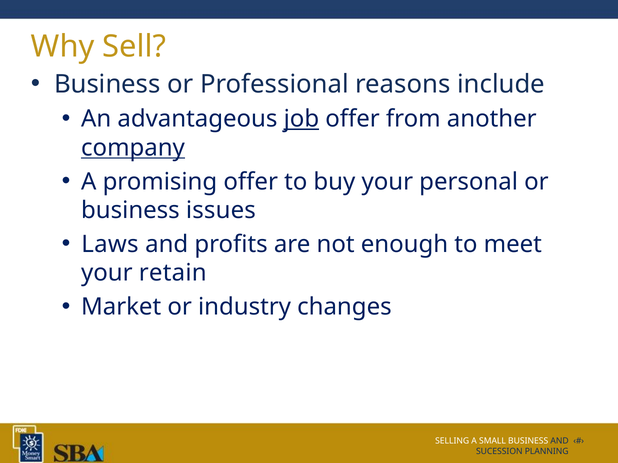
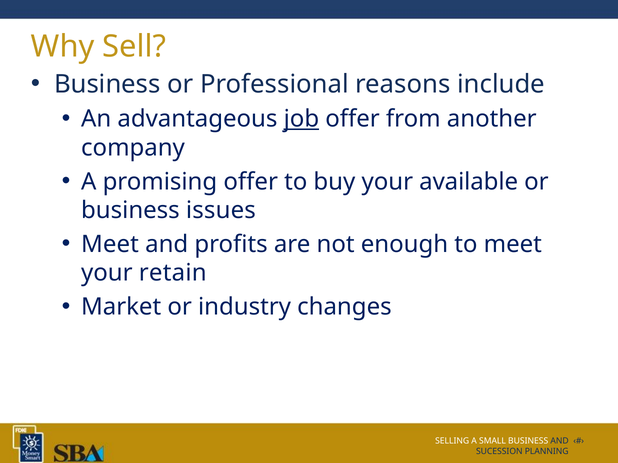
company underline: present -> none (133, 148)
personal: personal -> available (469, 182)
Laws: Laws -> Meet (110, 245)
